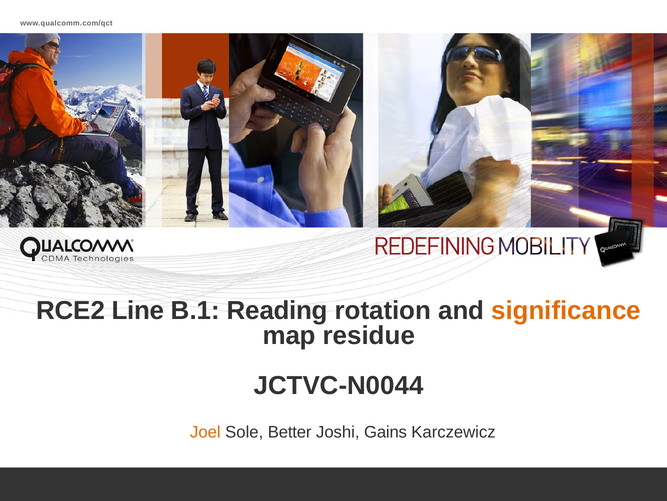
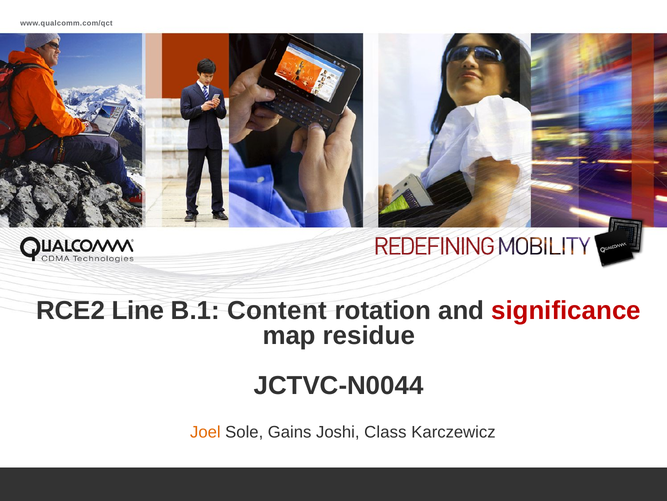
Reading: Reading -> Content (277, 310)
significance colour: orange -> red (566, 310)
Better: Better -> Gains (290, 431)
Gains: Gains -> Class (385, 431)
